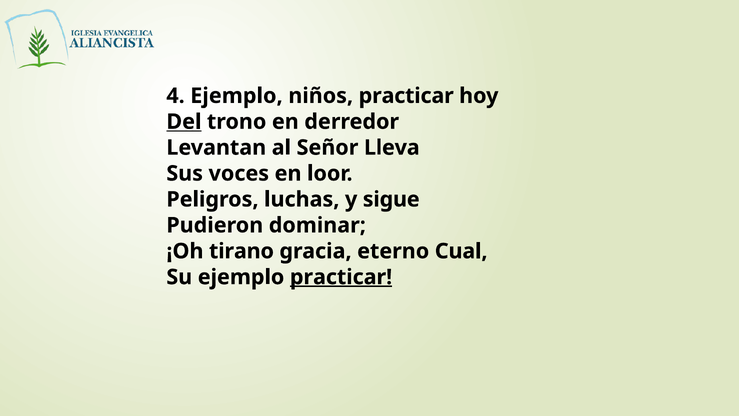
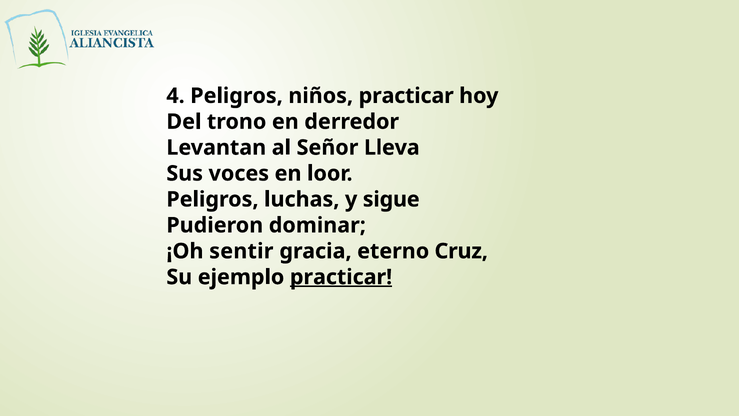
4 Ejemplo: Ejemplo -> Peligros (237, 96)
Del underline: present -> none (184, 122)
tirano: tirano -> sentir (241, 251)
Cual: Cual -> Cruz (461, 251)
